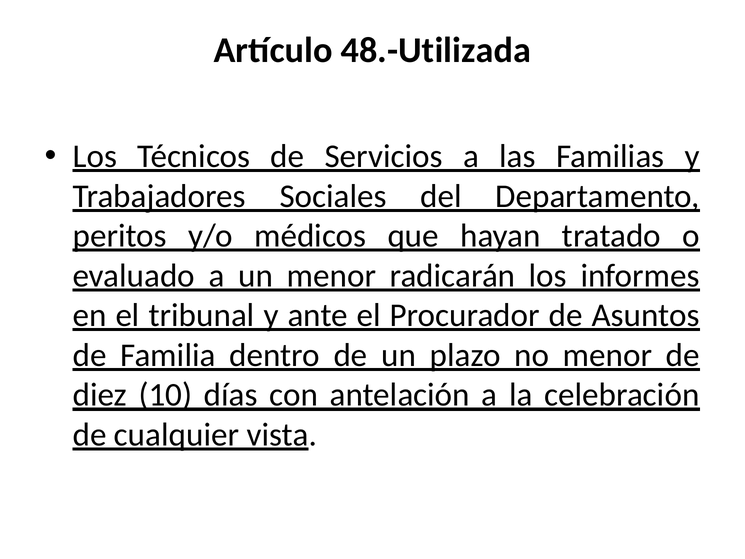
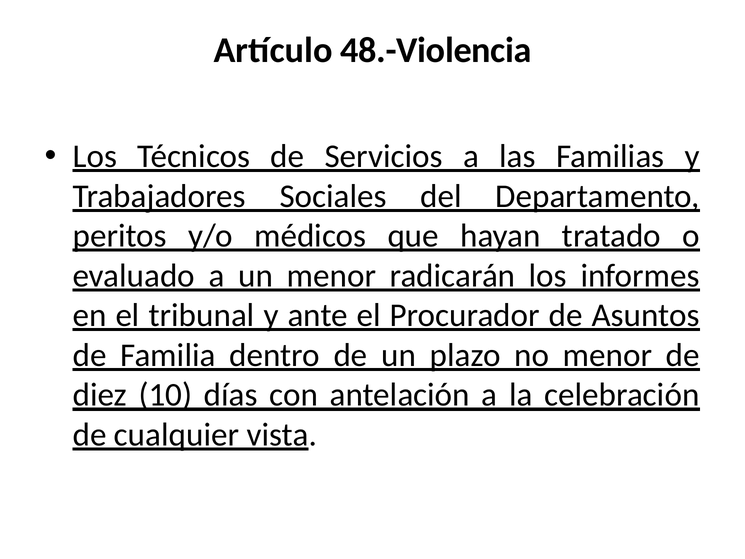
48.-Utilizada: 48.-Utilizada -> 48.-Violencia (436, 50)
